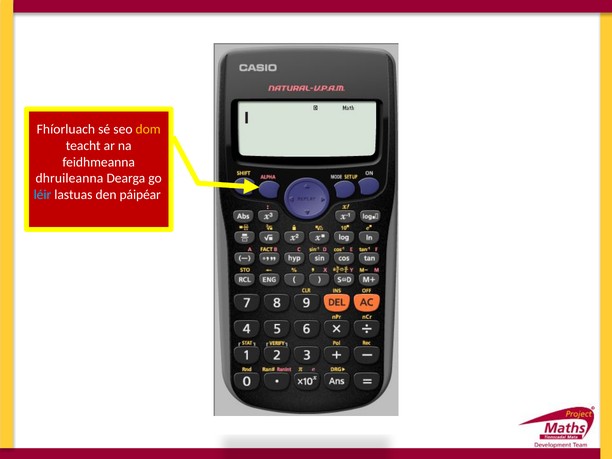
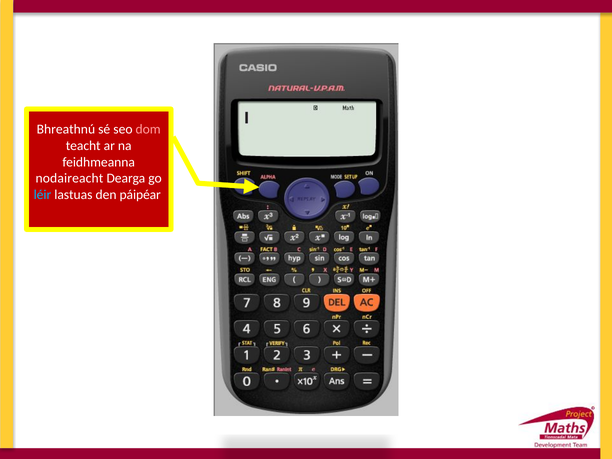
Fhíorluach: Fhíorluach -> Bhreathnú (66, 129)
dom colour: yellow -> pink (148, 129)
dhruileanna: dhruileanna -> nodaireacht (69, 178)
